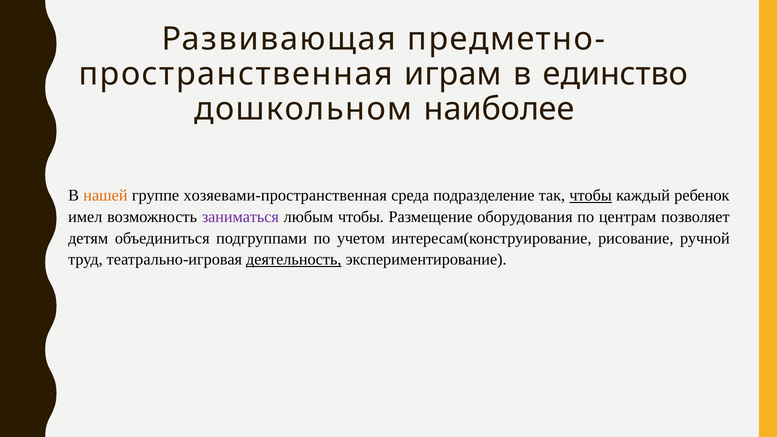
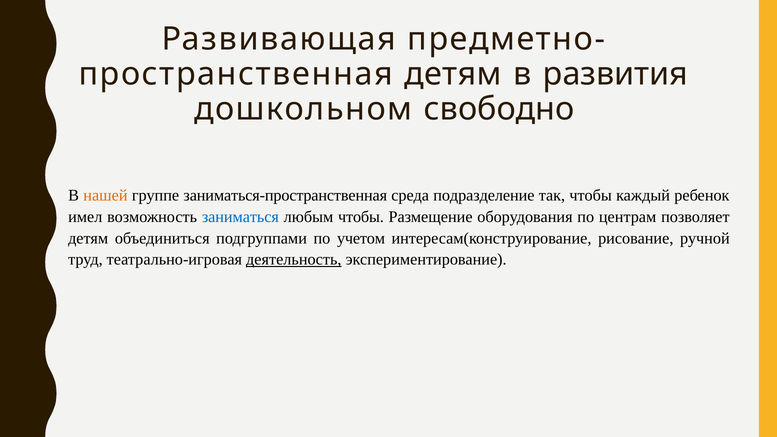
играм: играм -> детям (453, 74)
единство: единство -> развития (615, 74)
наиболее: наиболее -> свободно (499, 109)
хозяевами-пространственная: хозяевами-пространственная -> заниматься-пространственная (285, 195)
чтобы underline: present -> none (591, 195)
заниматься colour: purple -> blue (240, 217)
